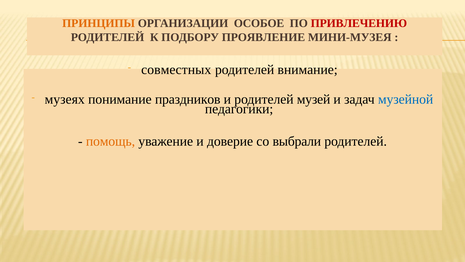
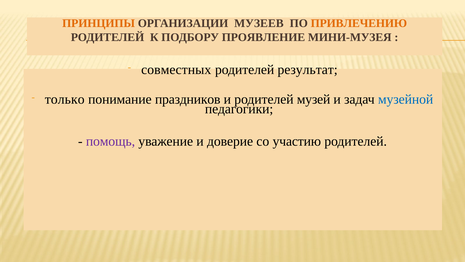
ОСОБОЕ: ОСОБОЕ -> МУЗЕЕВ (259, 23)
ПРИВЛЕЧЕНИЮ colour: red -> orange (359, 23)
внимание: внимание -> результат (308, 70)
музеях: музеях -> только (65, 99)
помощь colour: orange -> purple (110, 141)
выбрали: выбрали -> участию (297, 141)
